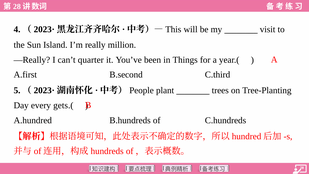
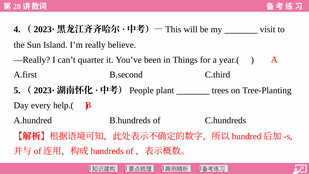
million: million -> believe (122, 45)
gets.(: gets.( -> help.( (63, 105)
